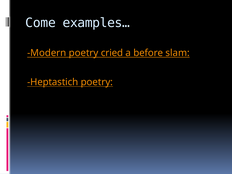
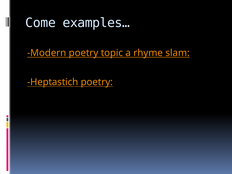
cried: cried -> topic (112, 53)
before: before -> rhyme (148, 53)
